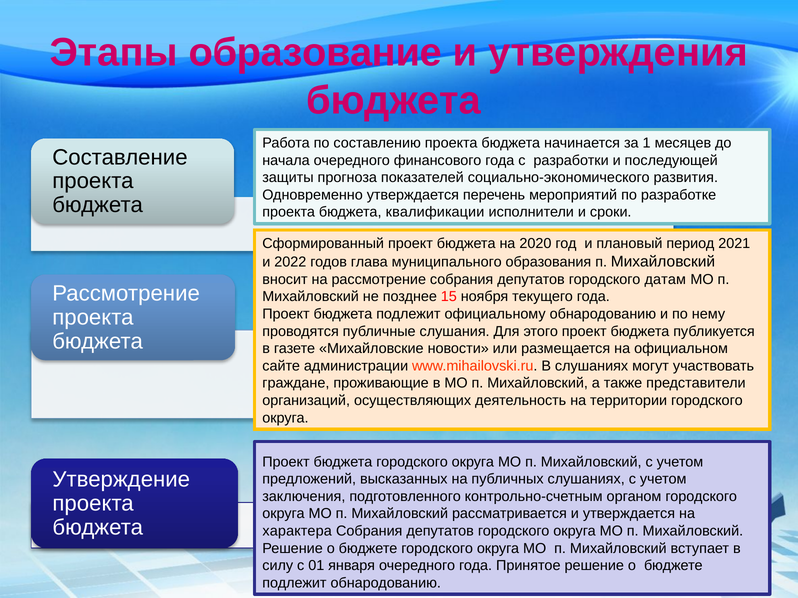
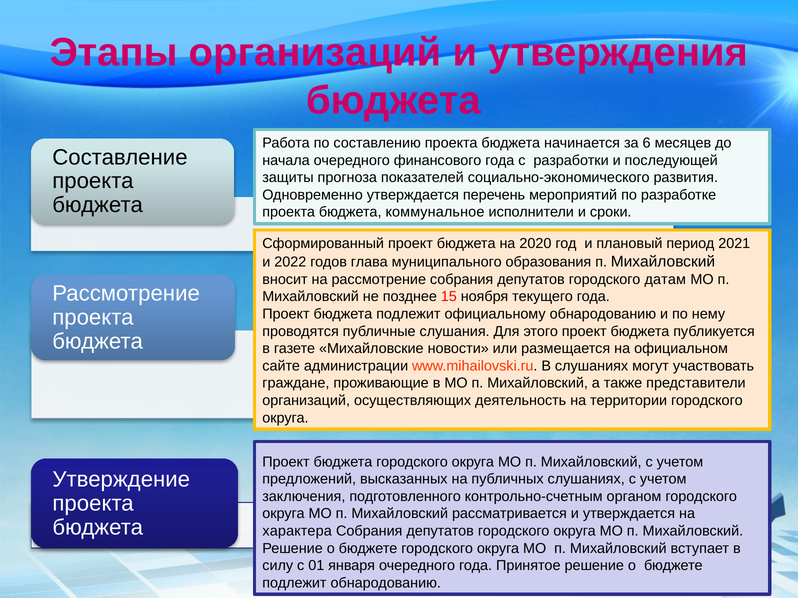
Этапы образование: образование -> организаций (315, 53)
1: 1 -> 6 (647, 143)
квалификации: квалификации -> коммунальное (435, 212)
